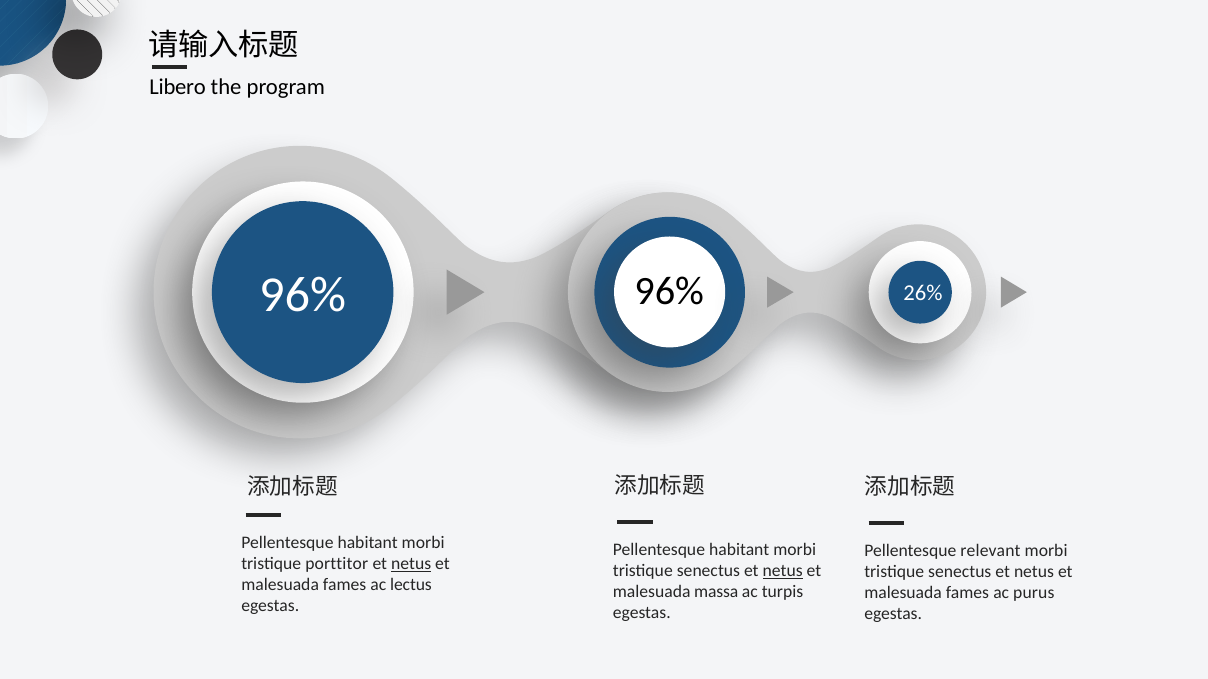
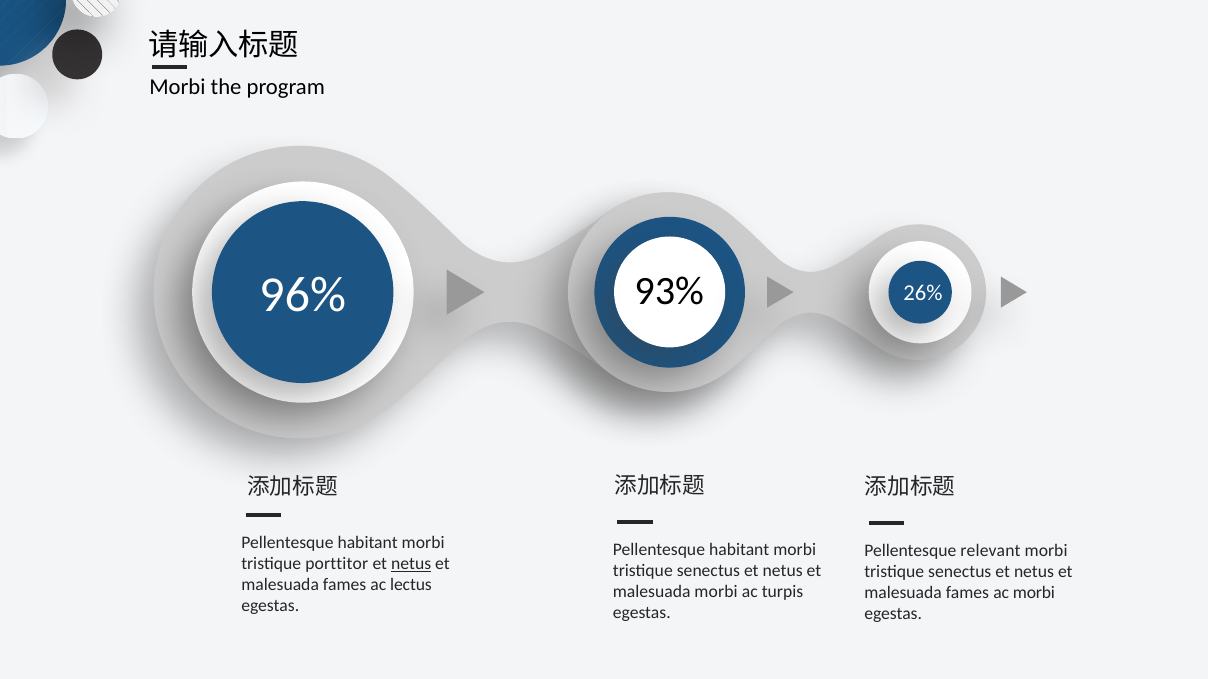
Libero: Libero -> Morbi (177, 87)
96% 96%: 96% -> 93% (669, 291)
netus underline: present -> none (783, 571)
malesuada massa: massa -> morbi (716, 592)
ac purus: purus -> morbi (1034, 593)
